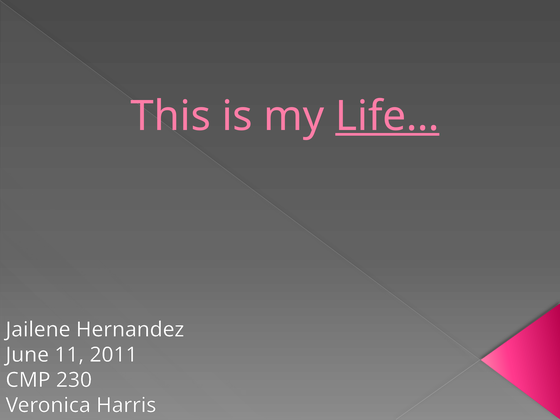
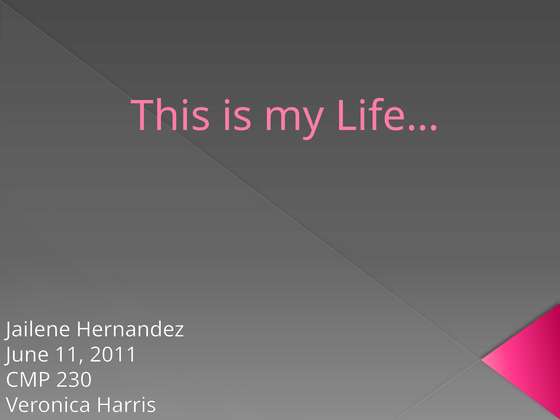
Life… underline: present -> none (387, 116)
